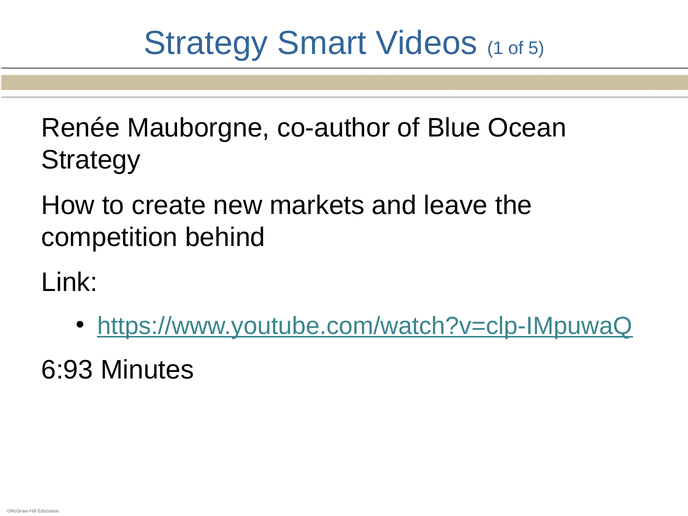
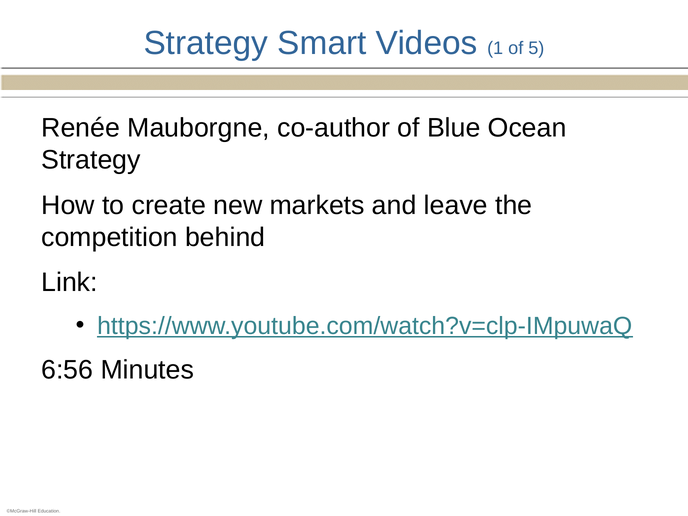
6:93: 6:93 -> 6:56 (67, 370)
